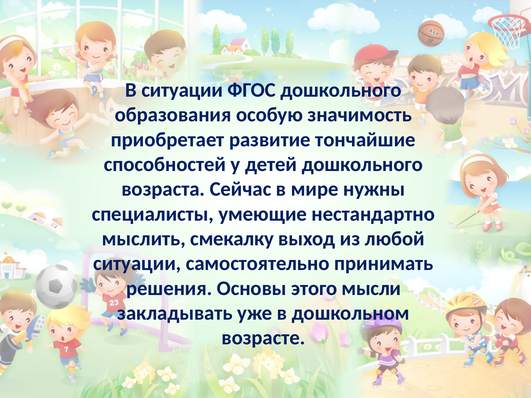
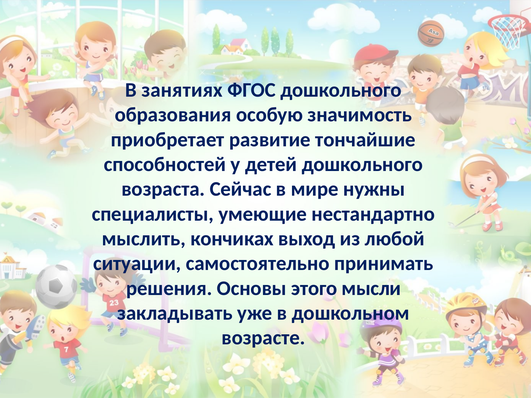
В ситуации: ситуации -> занятиях (182, 90)
смекалку: смекалку -> кончиках (232, 239)
